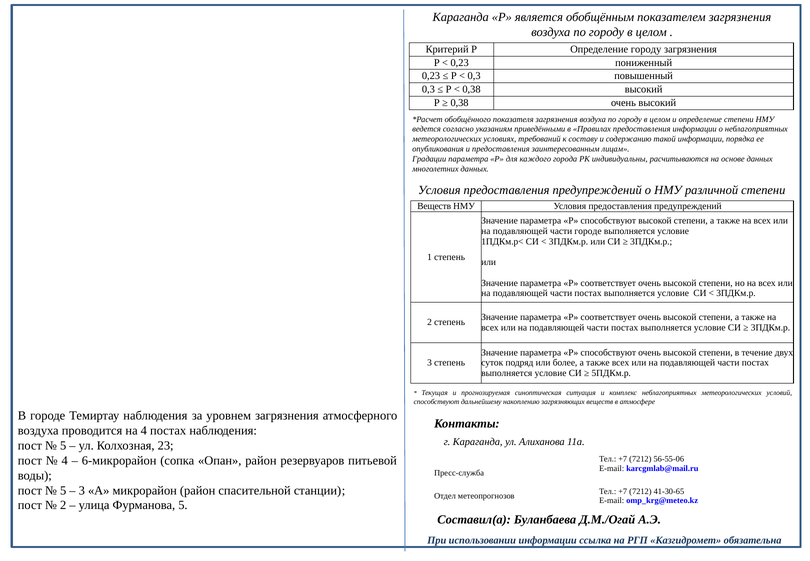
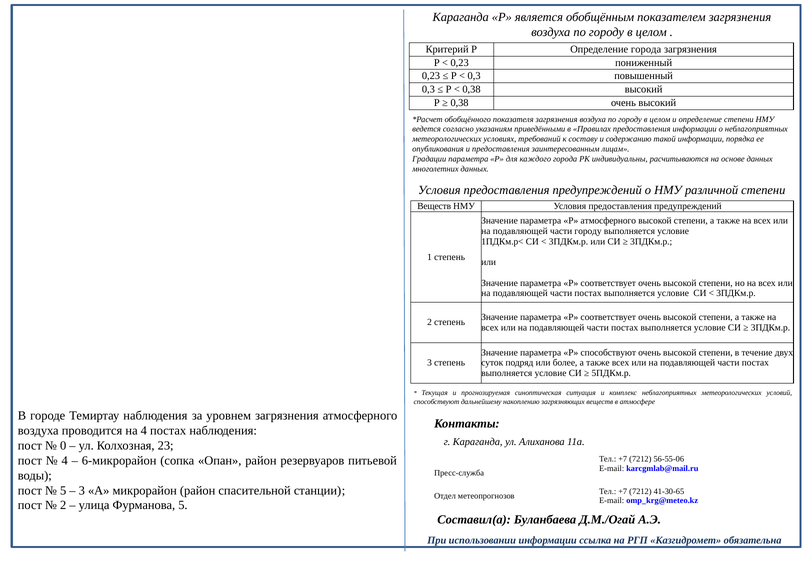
Определение городу: городу -> города (646, 49)
способствуют: способствуют -> атмосферного (608, 221)
части городе: городе -> городу (588, 231)
5: 5 -> 0 (63, 445)
